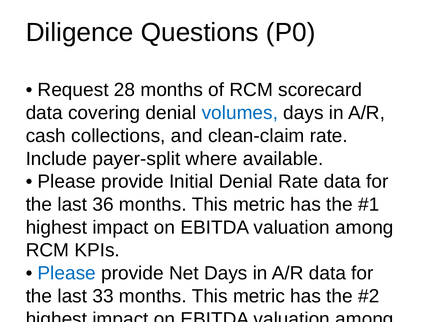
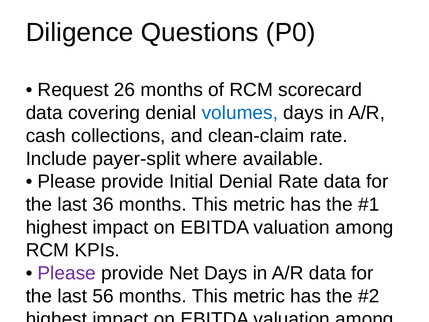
28: 28 -> 26 (125, 90)
Please colour: blue -> purple (67, 273)
33: 33 -> 56 (103, 296)
